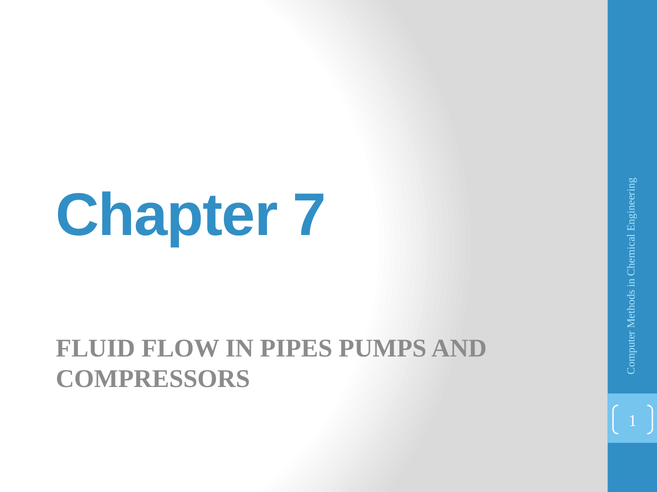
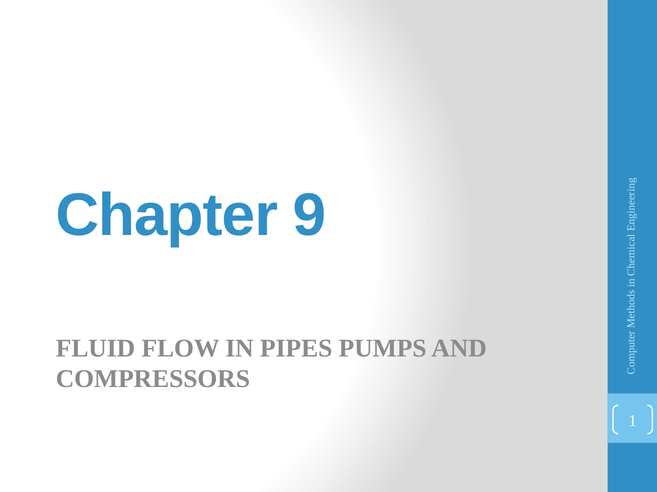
7: 7 -> 9 (309, 216)
